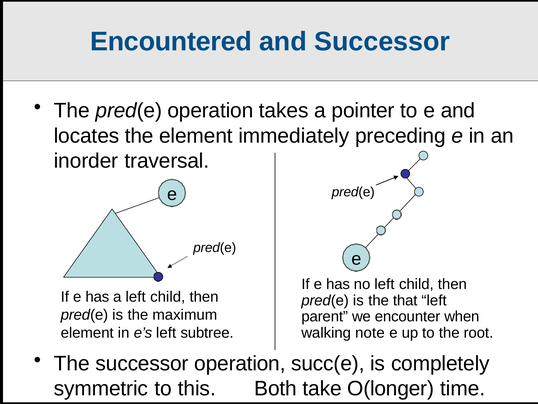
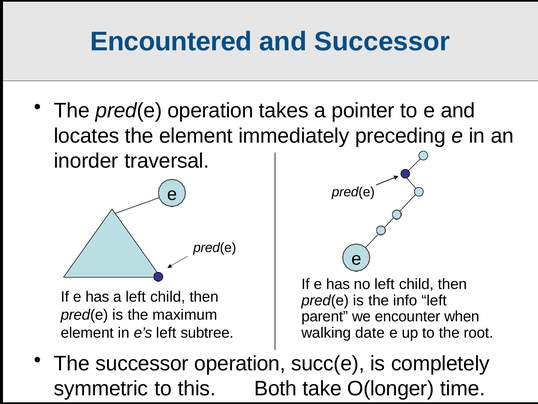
that: that -> info (405, 300)
note: note -> date (370, 332)
